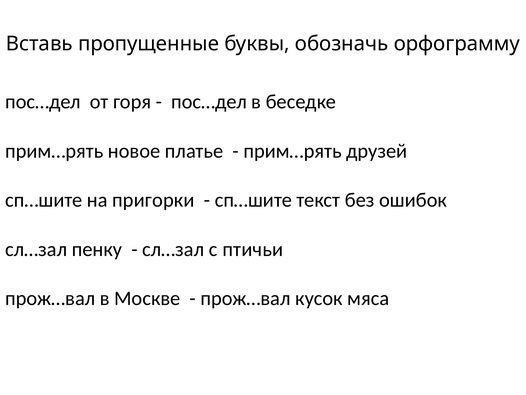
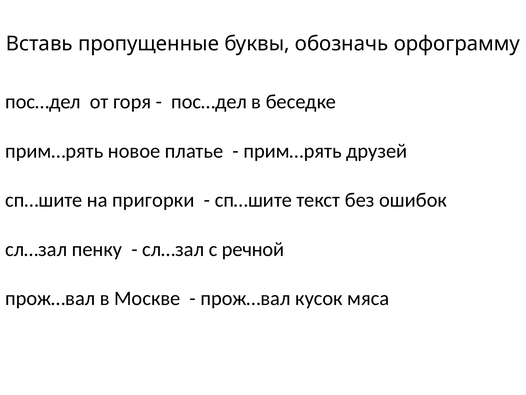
птичьи: птичьи -> речной (253, 249)
